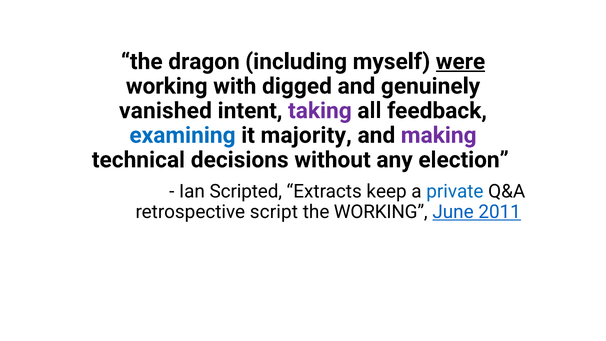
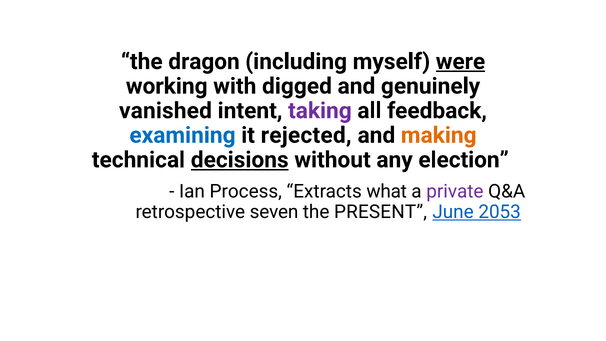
majority: majority -> rejected (306, 135)
making colour: purple -> orange (439, 135)
decisions underline: none -> present (240, 160)
Scripted: Scripted -> Process (246, 191)
keep: keep -> what (387, 191)
private colour: blue -> purple (455, 191)
script: script -> seven (274, 212)
the WORKING: WORKING -> PRESENT (381, 212)
2011: 2011 -> 2053 (500, 212)
